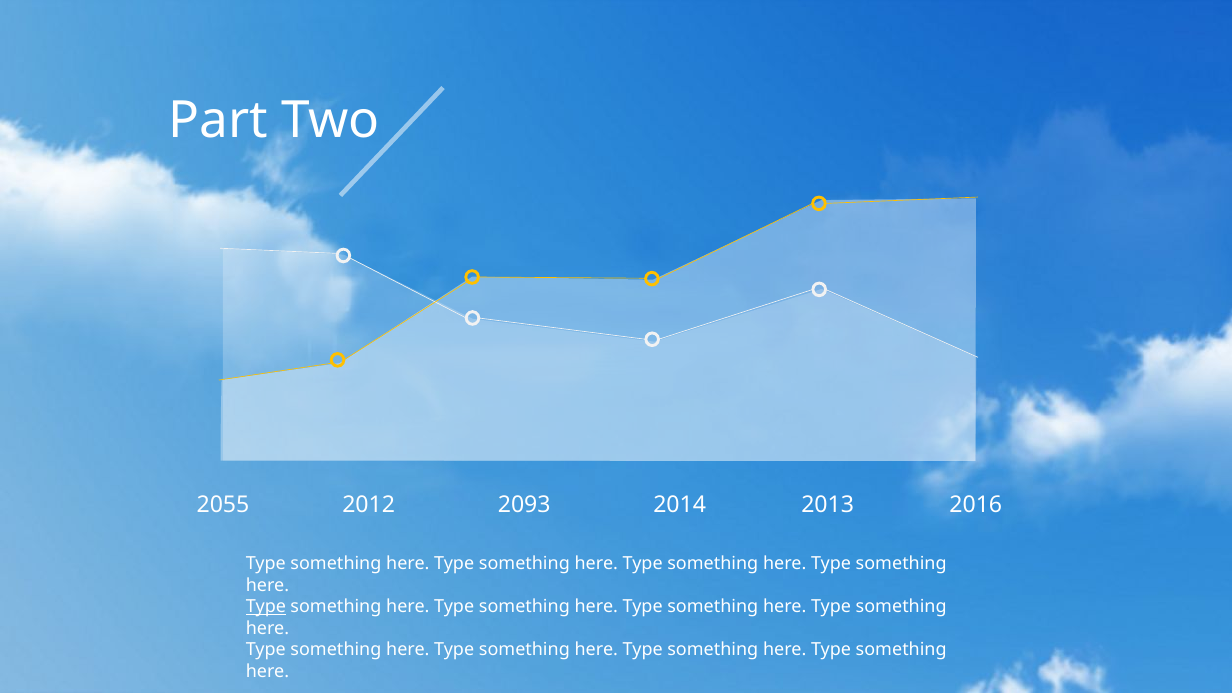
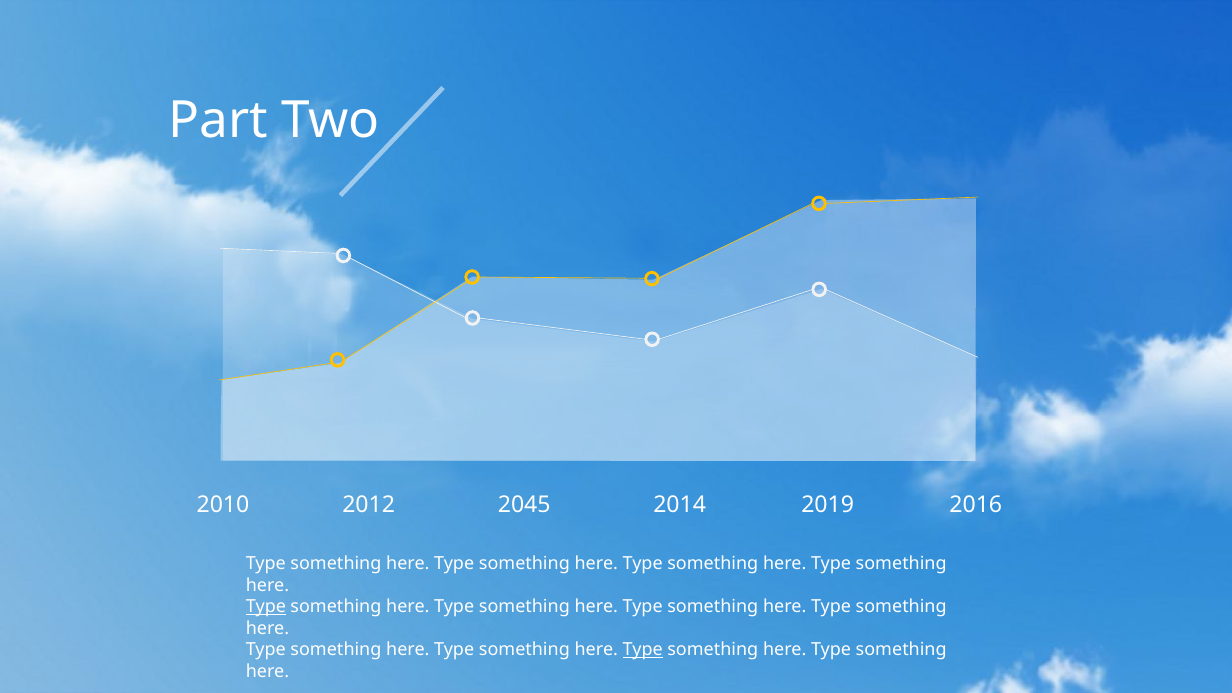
2055: 2055 -> 2010 (223, 505)
2093: 2093 -> 2045 (524, 505)
2013: 2013 -> 2019 (828, 505)
Type underline: none -> present (643, 650)
